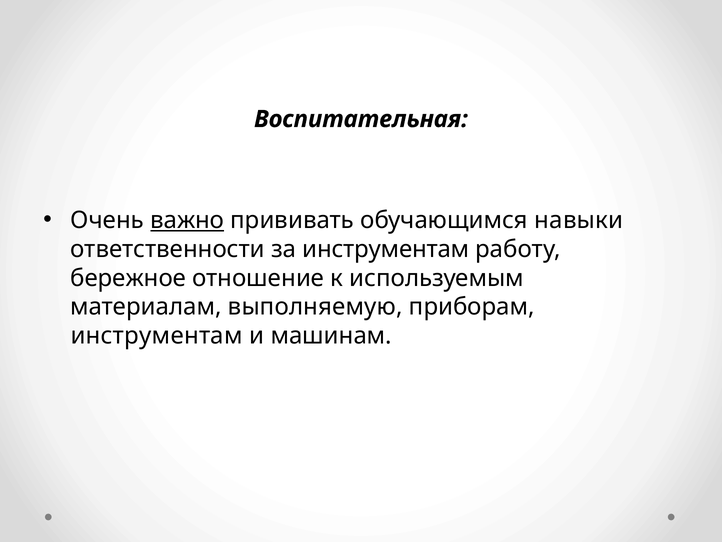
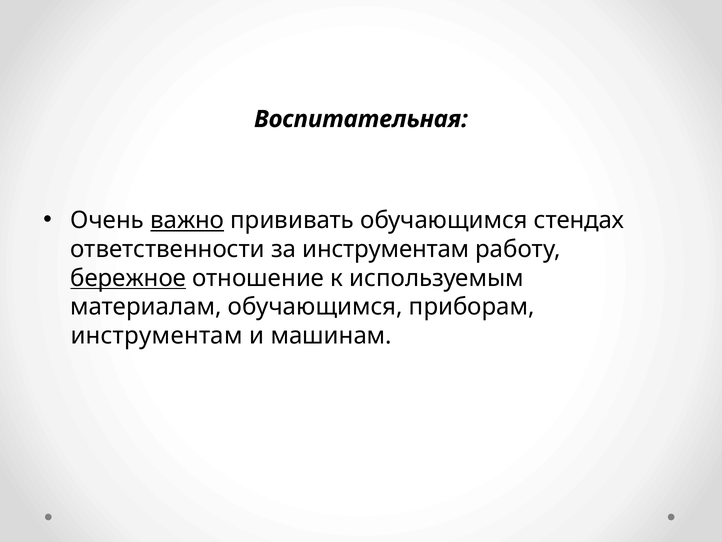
навыки: навыки -> стендах (579, 220)
бережное underline: none -> present (128, 278)
материалам выполняемую: выполняемую -> обучающимся (315, 307)
